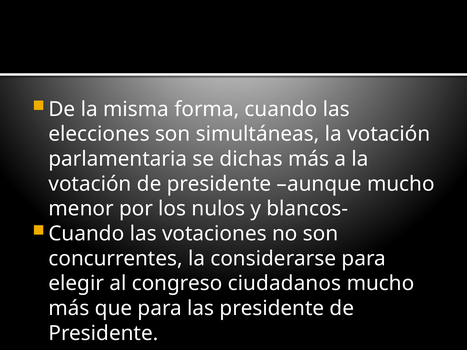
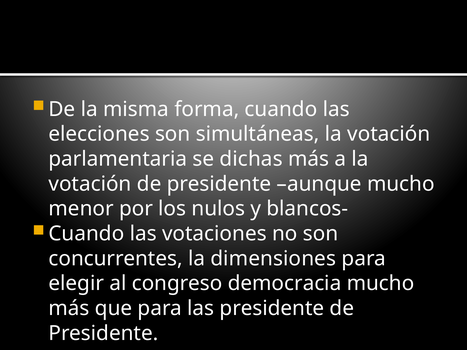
considerarse: considerarse -> dimensiones (273, 259)
ciudadanos: ciudadanos -> democracia (285, 284)
